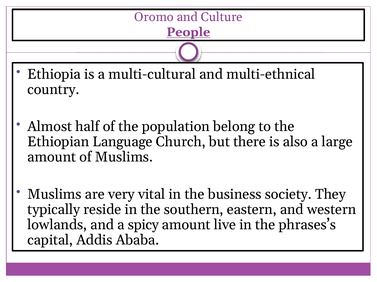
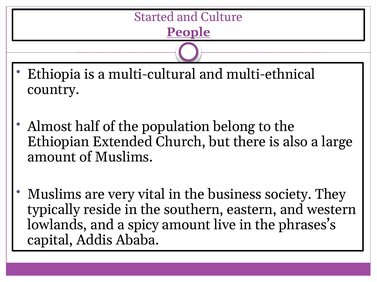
Oromo: Oromo -> Started (154, 17)
Language: Language -> Extended (122, 142)
